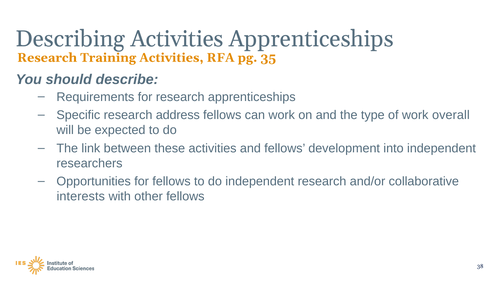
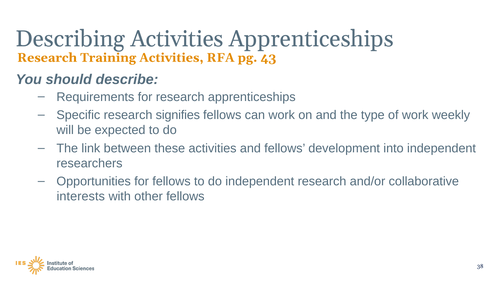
35: 35 -> 43 (268, 58)
address: address -> signifies (178, 115)
overall: overall -> weekly (451, 115)
